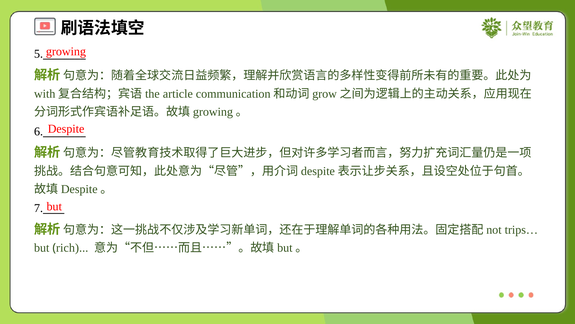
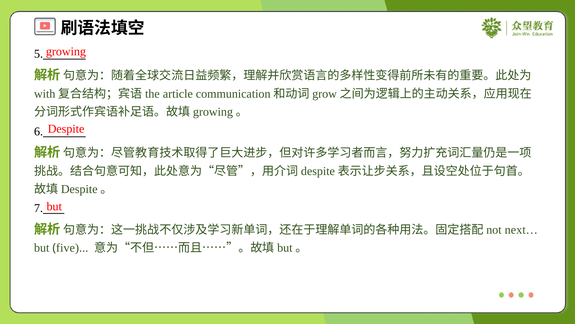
trips…: trips… -> next… (521, 229)
rich: rich -> five (72, 248)
